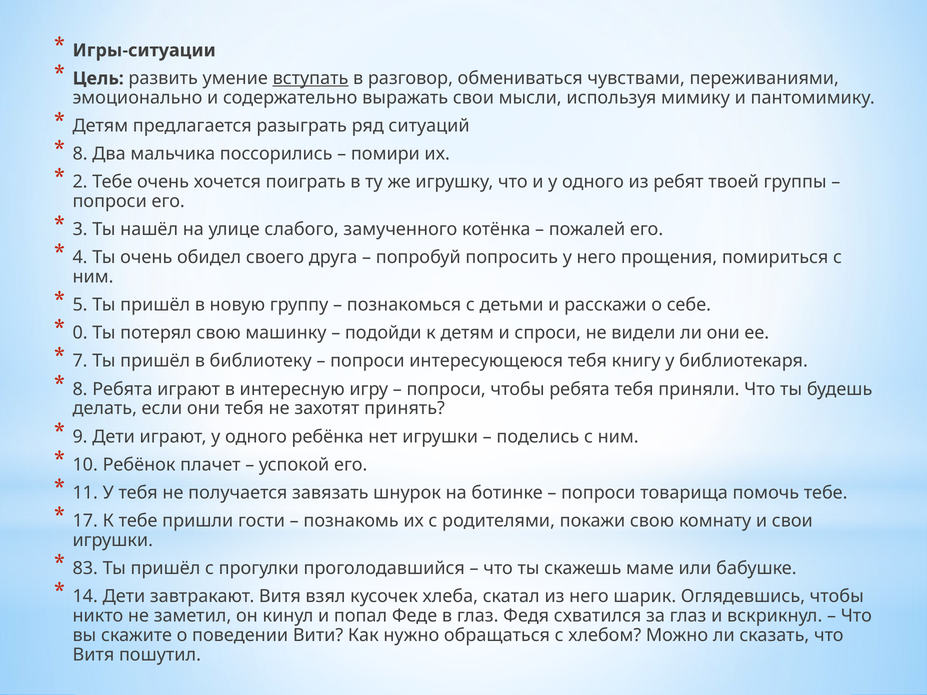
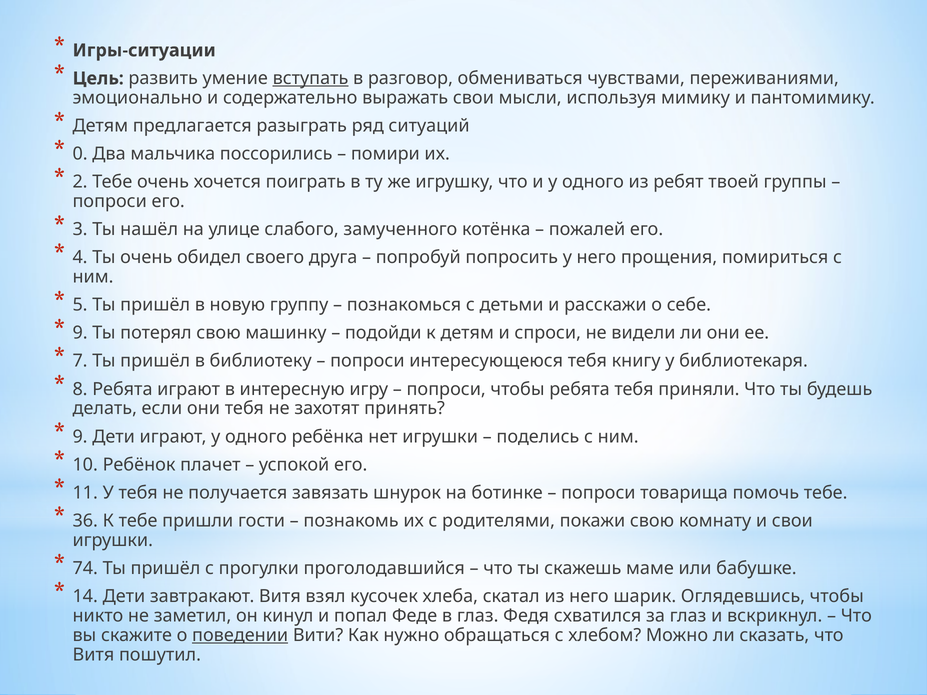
8: 8 -> 0 (80, 154)
0: 0 -> 9 (80, 333)
17: 17 -> 36 (85, 521)
83: 83 -> 74 (85, 568)
поведении underline: none -> present (240, 635)
